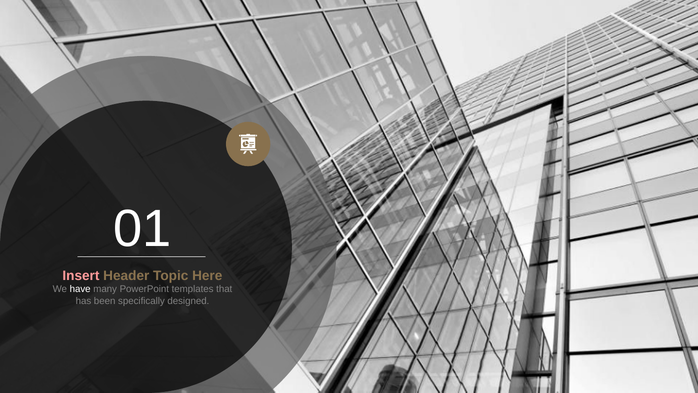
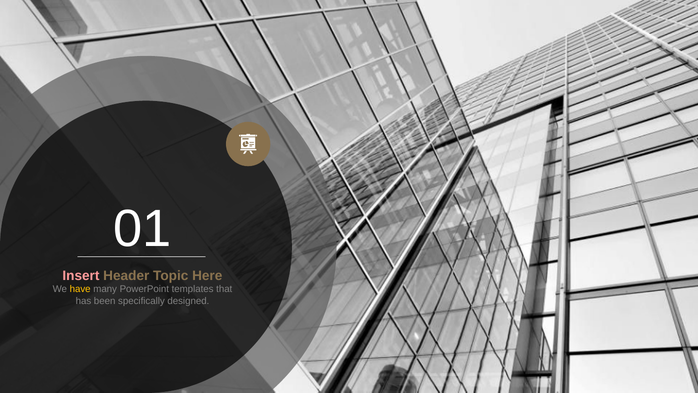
have colour: white -> yellow (80, 289)
